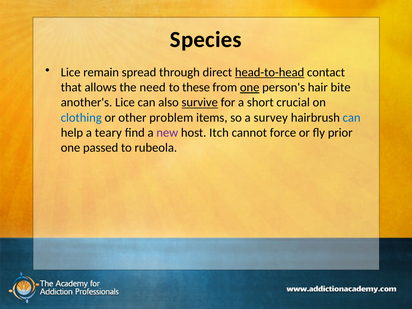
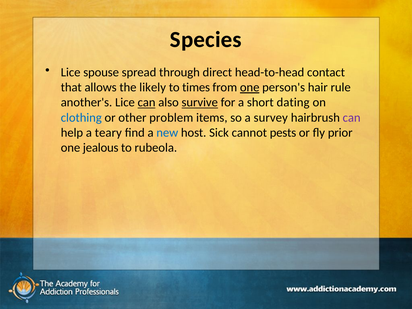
remain: remain -> spouse (101, 72)
head-to-head underline: present -> none (270, 72)
need: need -> likely (153, 87)
these: these -> times (196, 87)
bite: bite -> rule (341, 87)
can underline: none -> present (147, 102)
crucial: crucial -> dating (293, 102)
can colour: blue -> purple (352, 118)
new colour: purple -> blue (167, 133)
Itch: Itch -> Sick (219, 133)
force: force -> pests (283, 133)
passed: passed -> jealous (101, 148)
